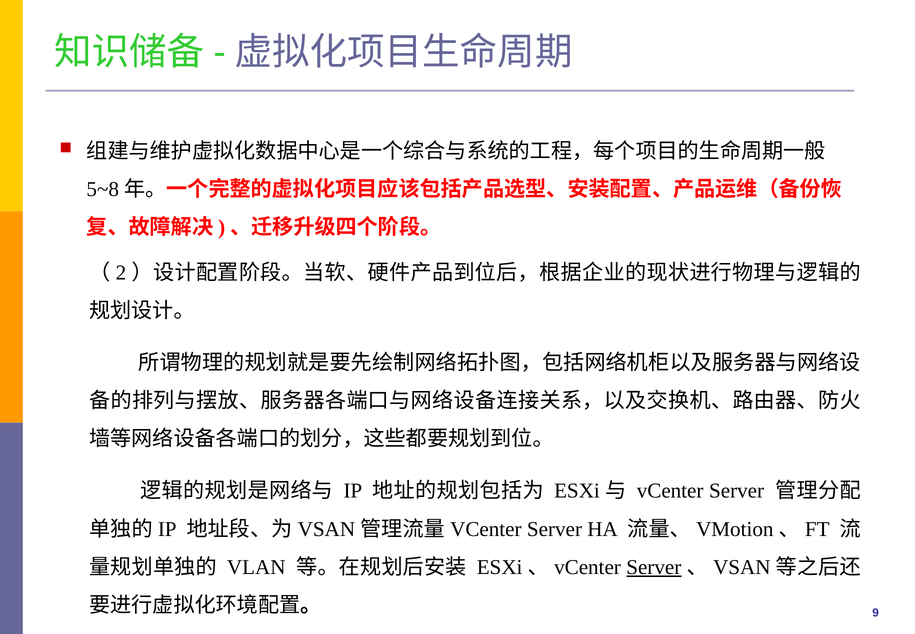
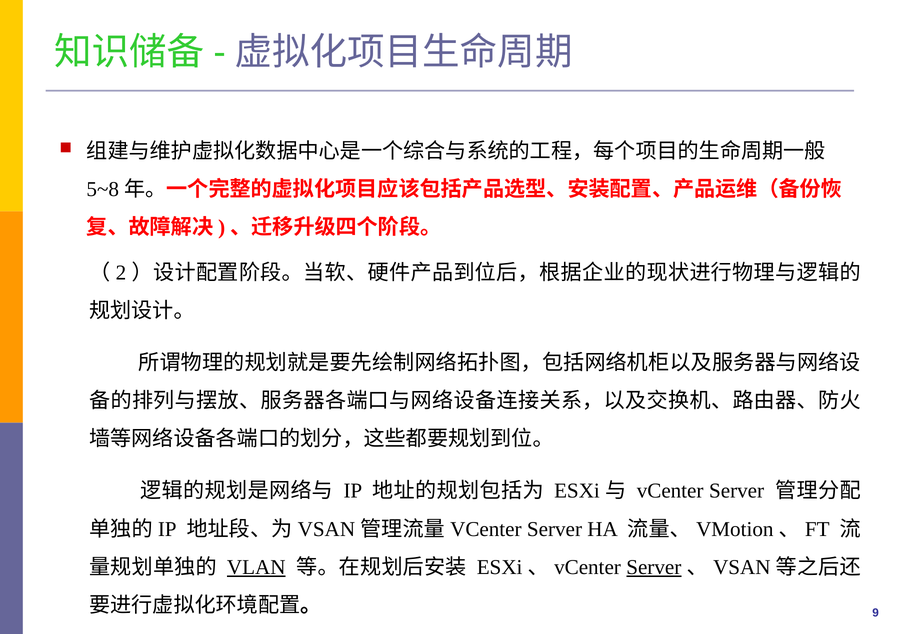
VLAN underline: none -> present (256, 567)
